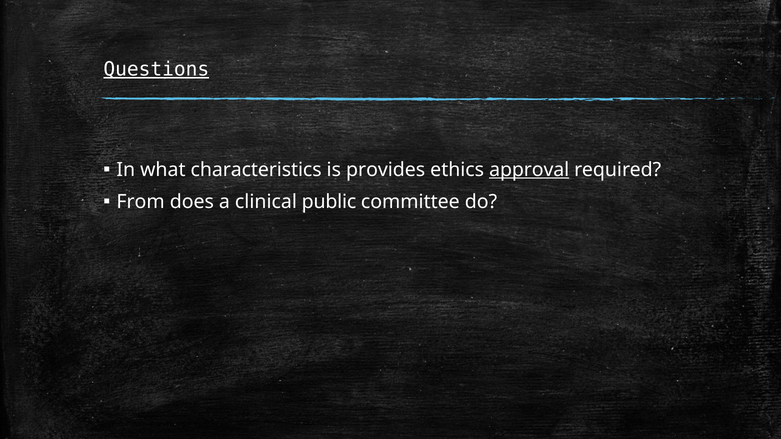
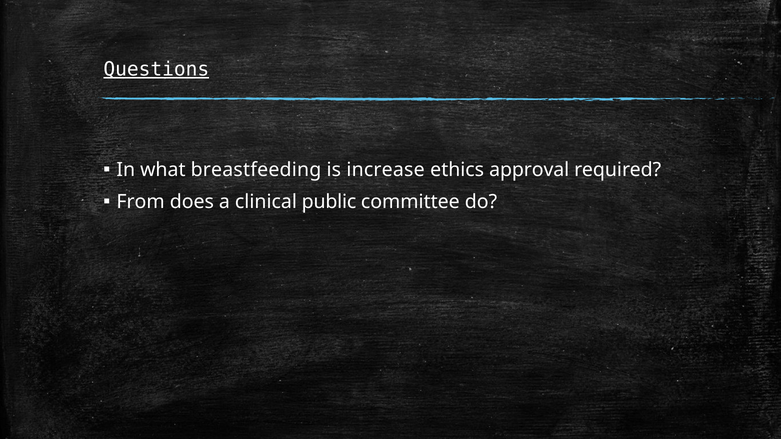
characteristics: characteristics -> breastfeeding (256, 170)
provides: provides -> increase (386, 170)
approval underline: present -> none (529, 170)
